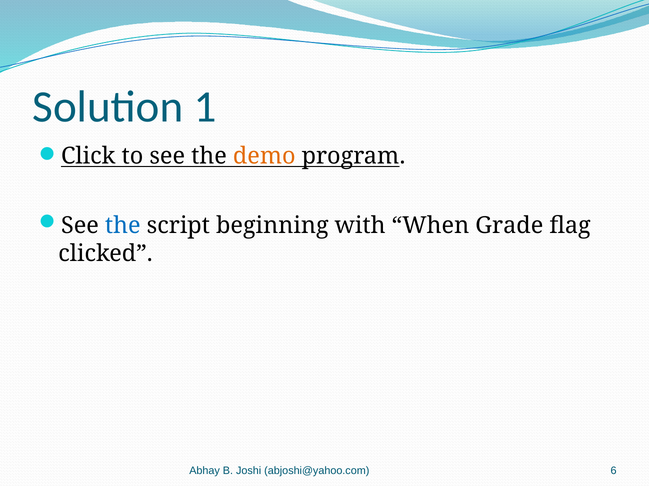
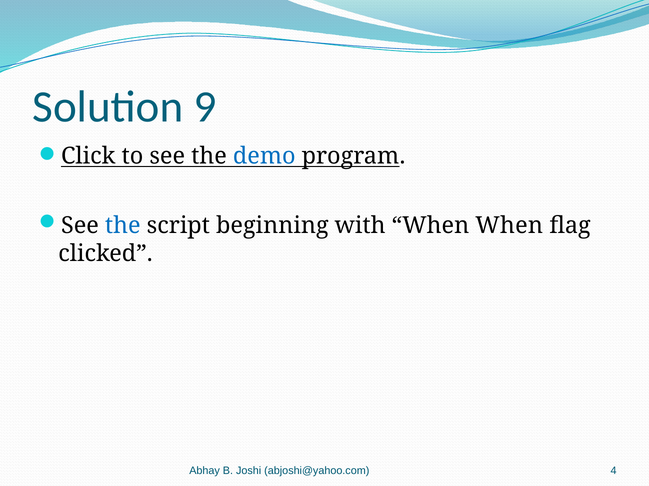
1: 1 -> 9 (205, 107)
demo colour: orange -> blue (264, 156)
When Grade: Grade -> When (509, 226)
6: 6 -> 4 (614, 471)
